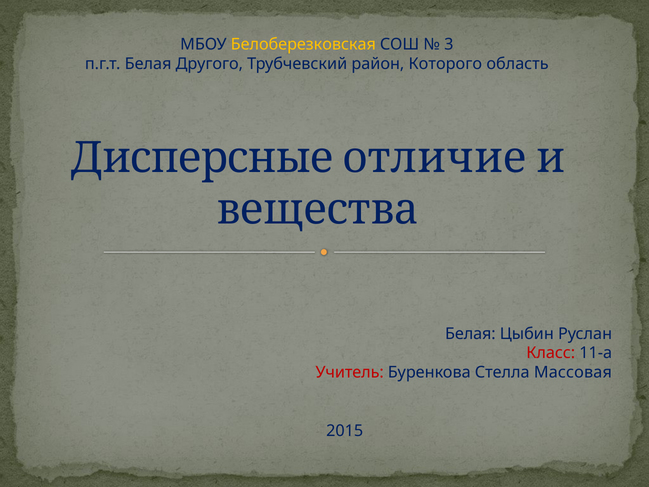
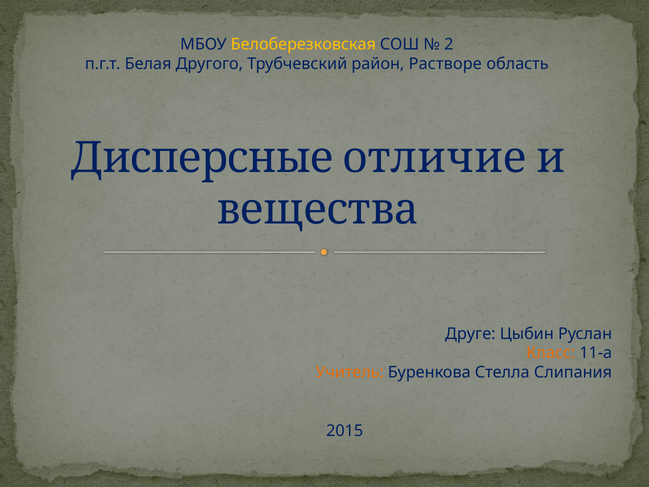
3: 3 -> 2 (449, 44)
Которого: Которого -> Растворе (445, 64)
Белая: Белая -> Друге (470, 333)
Класс colour: red -> orange (551, 353)
Учитель colour: red -> orange (350, 372)
Массовая: Массовая -> Слипания (573, 372)
